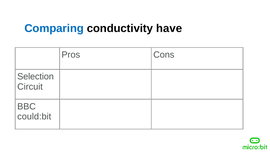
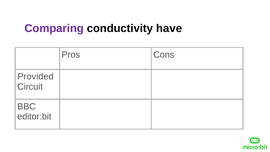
Comparing colour: blue -> purple (54, 28)
Selection: Selection -> Provided (35, 77)
could:bit: could:bit -> editor:bit (34, 116)
